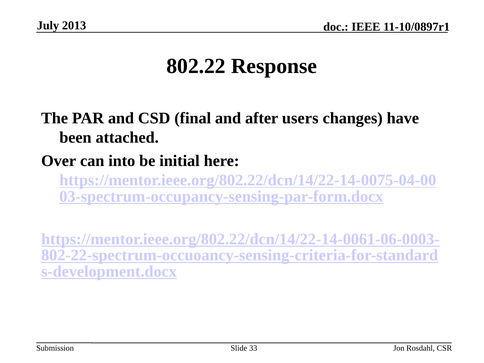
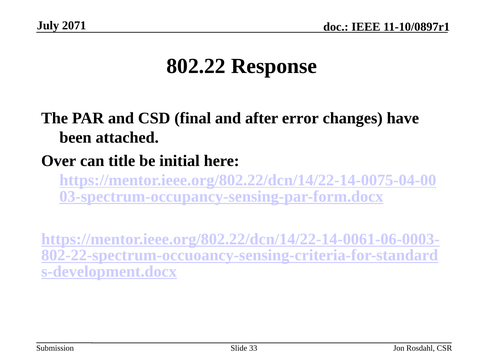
2013: 2013 -> 2071 (74, 26)
users: users -> error (300, 118)
into: into -> title (122, 161)
